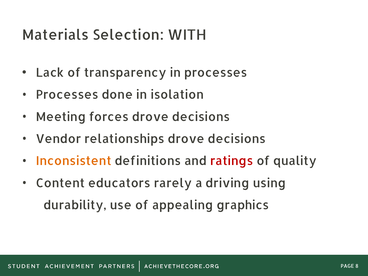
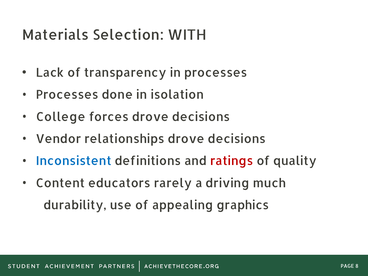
Meeting: Meeting -> College (61, 117)
Inconsistent colour: orange -> blue (74, 161)
using: using -> much (269, 183)
